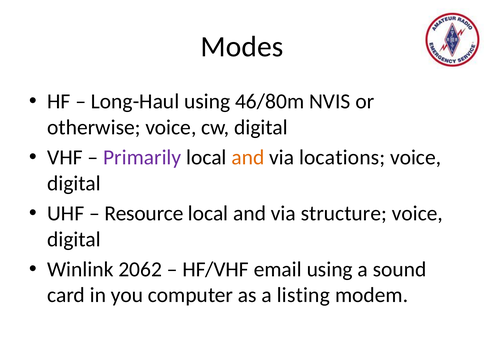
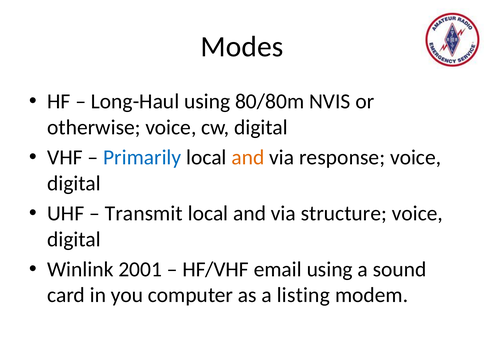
46/80m: 46/80m -> 80/80m (270, 102)
Primarily colour: purple -> blue (142, 157)
locations: locations -> response (342, 157)
Resource: Resource -> Transmit (144, 213)
2062: 2062 -> 2001 (140, 269)
